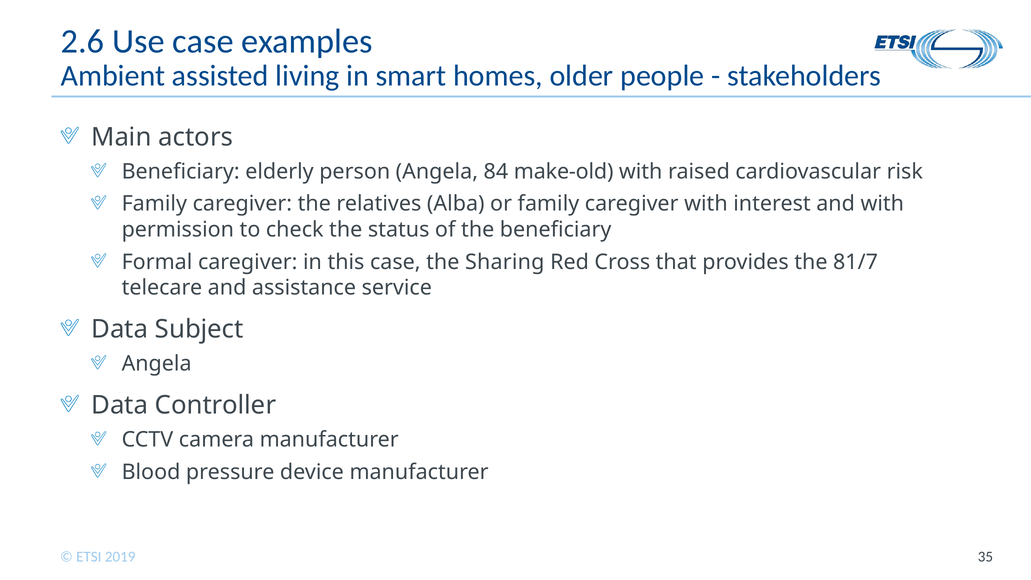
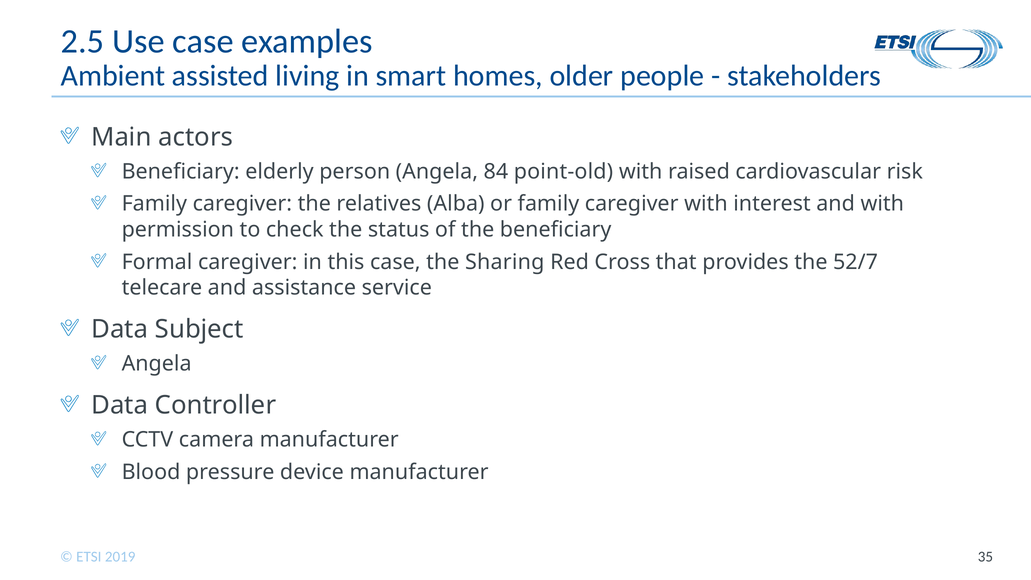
2.6: 2.6 -> 2.5 (82, 41)
make-old: make-old -> point-old (563, 172)
81/7: 81/7 -> 52/7 (856, 262)
